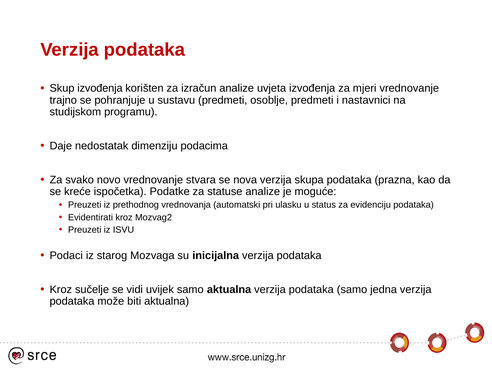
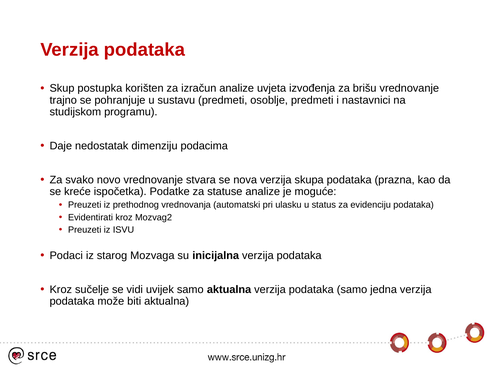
Skup izvođenja: izvođenja -> postupka (100, 88)
mjeri: mjeri -> brišu (365, 88)
